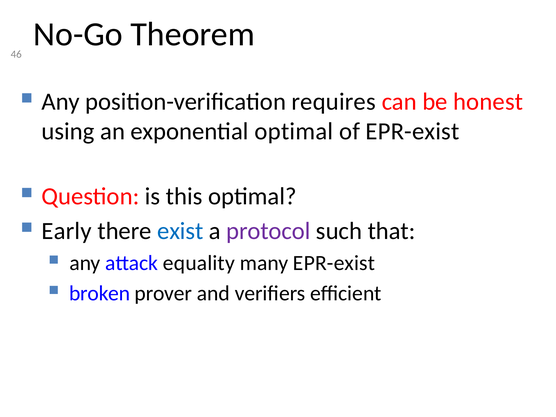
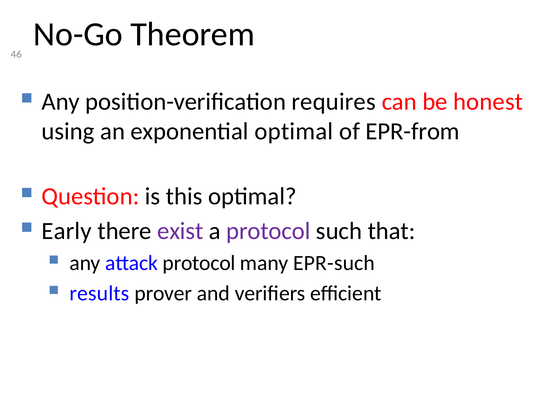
of EPR-exist: EPR-exist -> EPR-from (413, 131)
exist colour: blue -> purple (180, 231)
attack equality: equality -> protocol (199, 263)
many EPR-exist: EPR-exist -> EPR-such (334, 263)
broken: broken -> results (99, 293)
